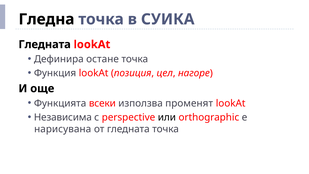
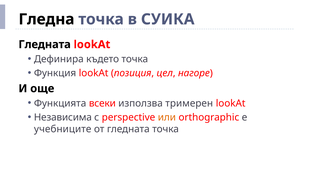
остане: остане -> където (103, 59)
променят: променят -> тримерен (189, 103)
или colour: black -> orange (167, 117)
нарисувана: нарисувана -> учебниците (63, 129)
